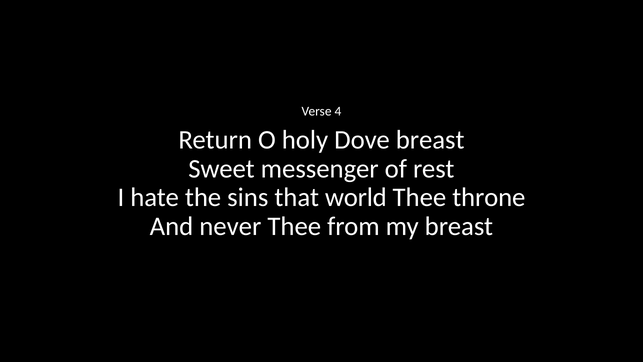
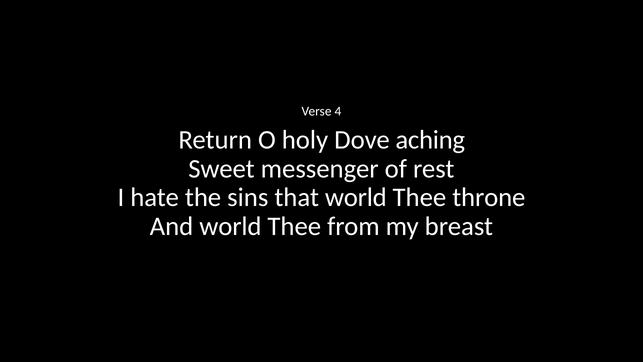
Dove breast: breast -> aching (430, 140)
And never: never -> world (230, 226)
